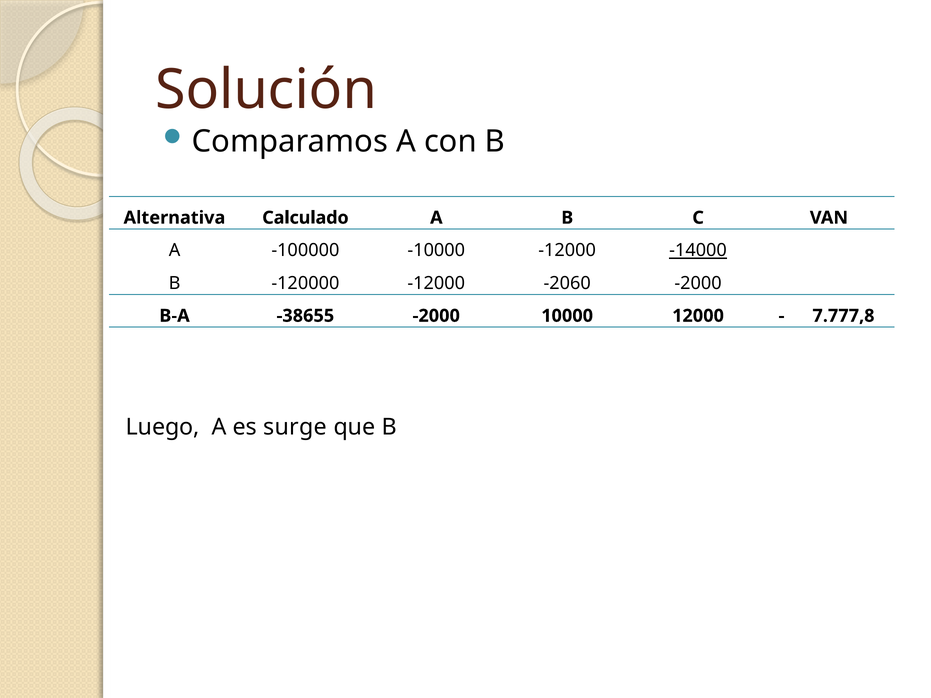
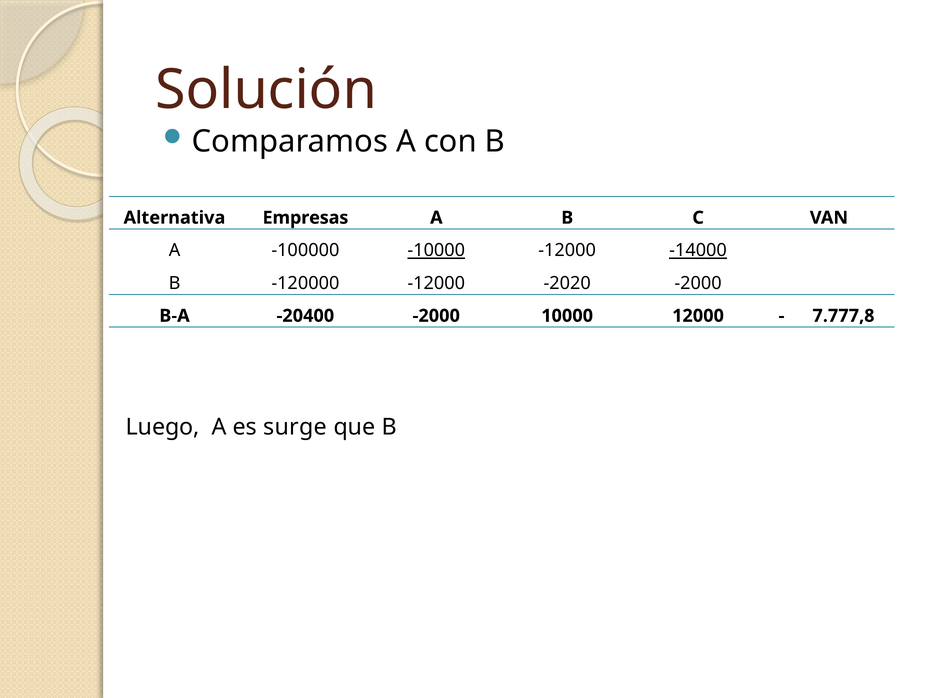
Calculado: Calculado -> Empresas (305, 218)
-10000 underline: none -> present (436, 251)
-2060: -2060 -> -2020 (567, 283)
-38655: -38655 -> -20400 (305, 316)
